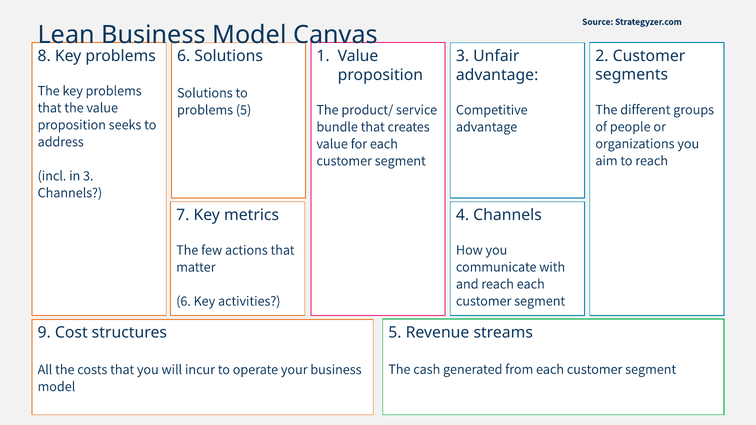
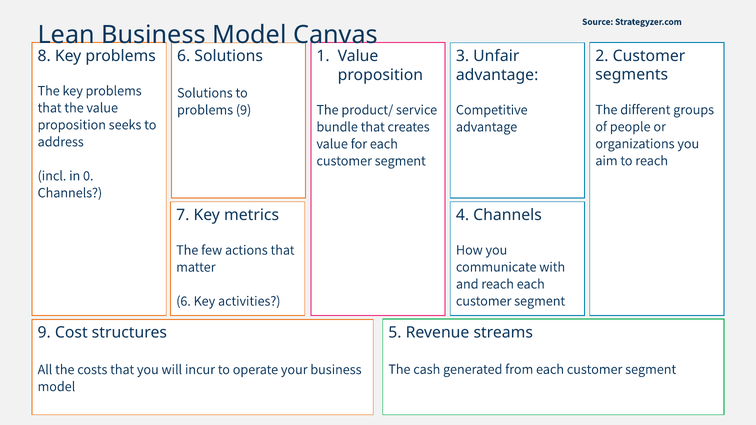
problems 5: 5 -> 9 (244, 110)
in 3: 3 -> 0 (88, 176)
